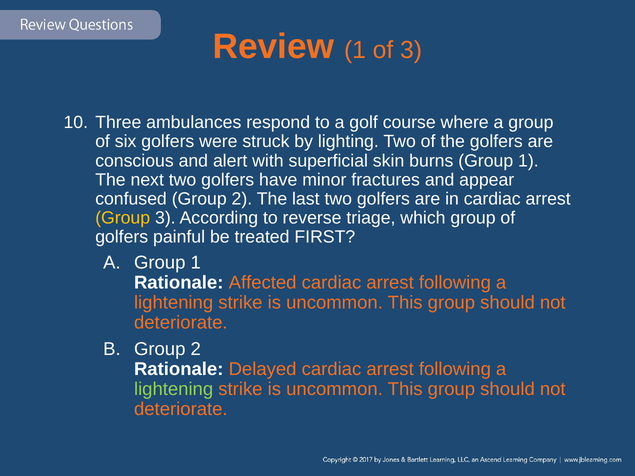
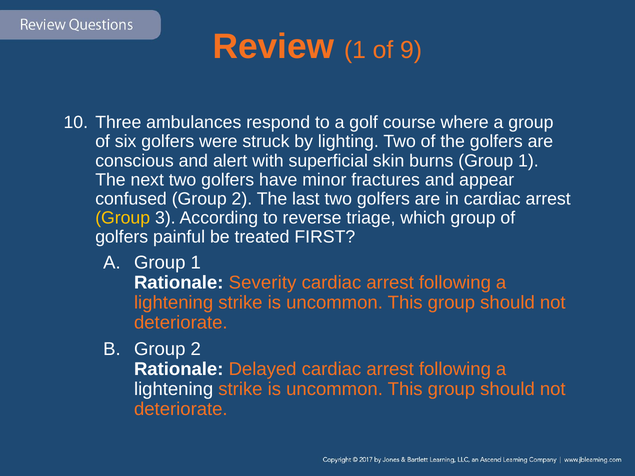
of 3: 3 -> 9 (411, 50)
Affected: Affected -> Severity (263, 283)
lightening colour: light green -> white (174, 389)
